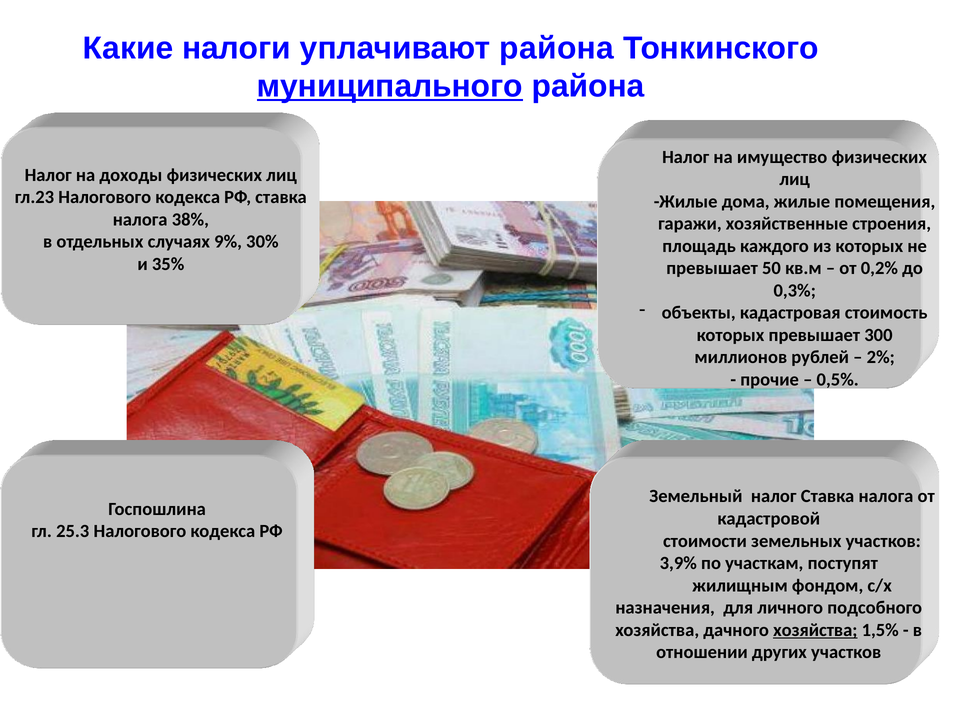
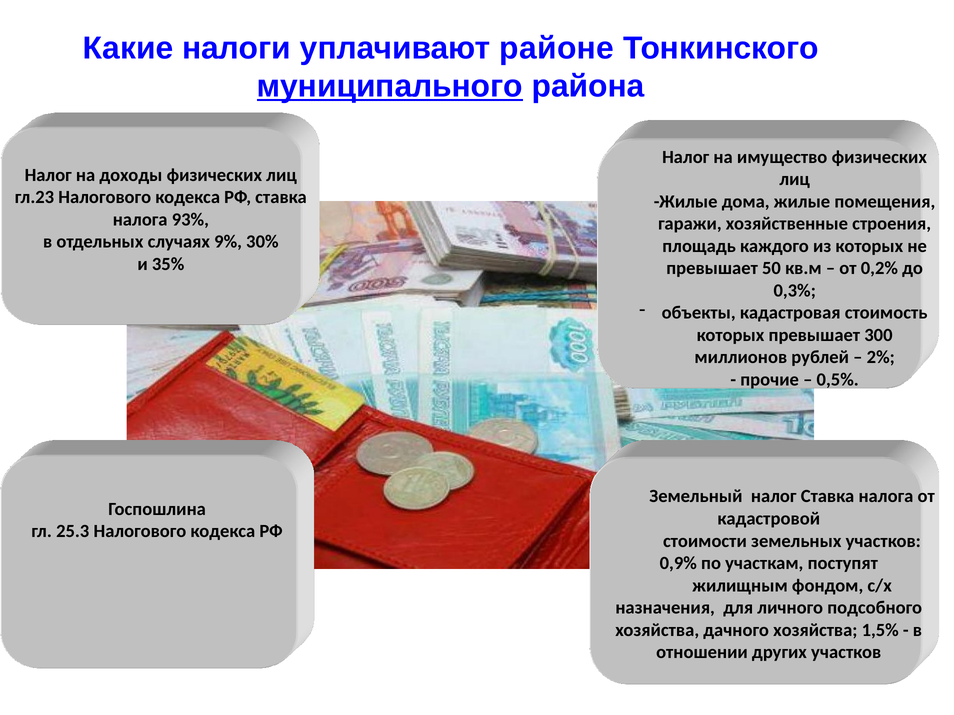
уплачивают района: района -> районе (557, 48)
38%: 38% -> 93% (190, 220)
3,9%: 3,9% -> 0,9% (678, 564)
хозяйства underline: present -> none (815, 630)
